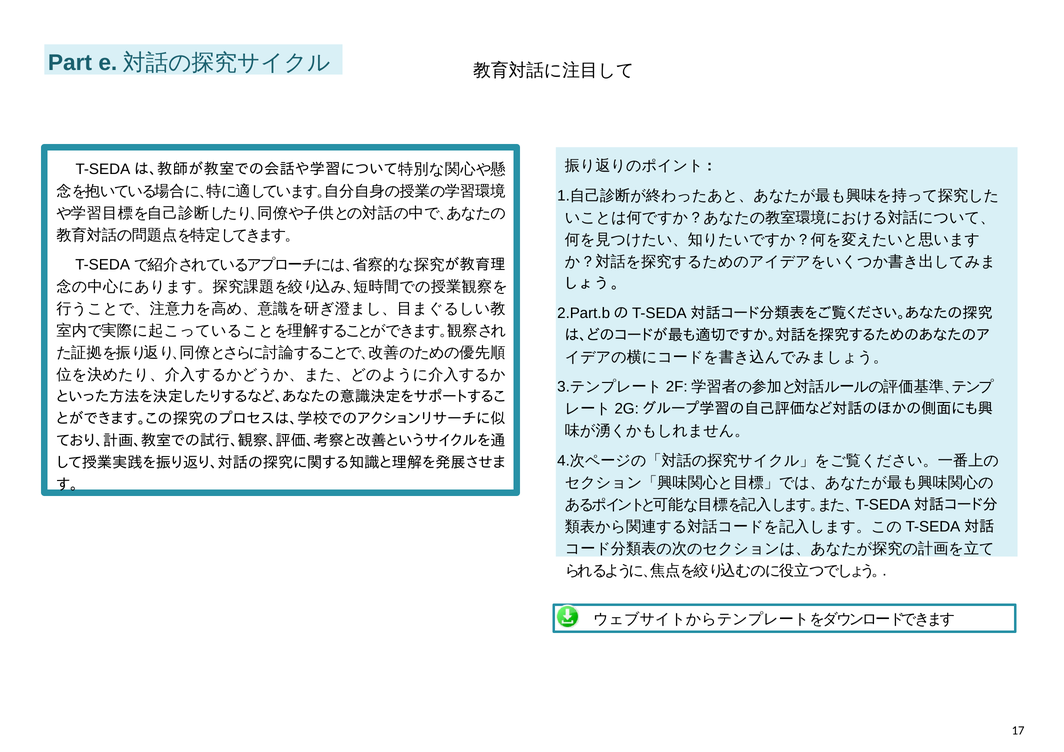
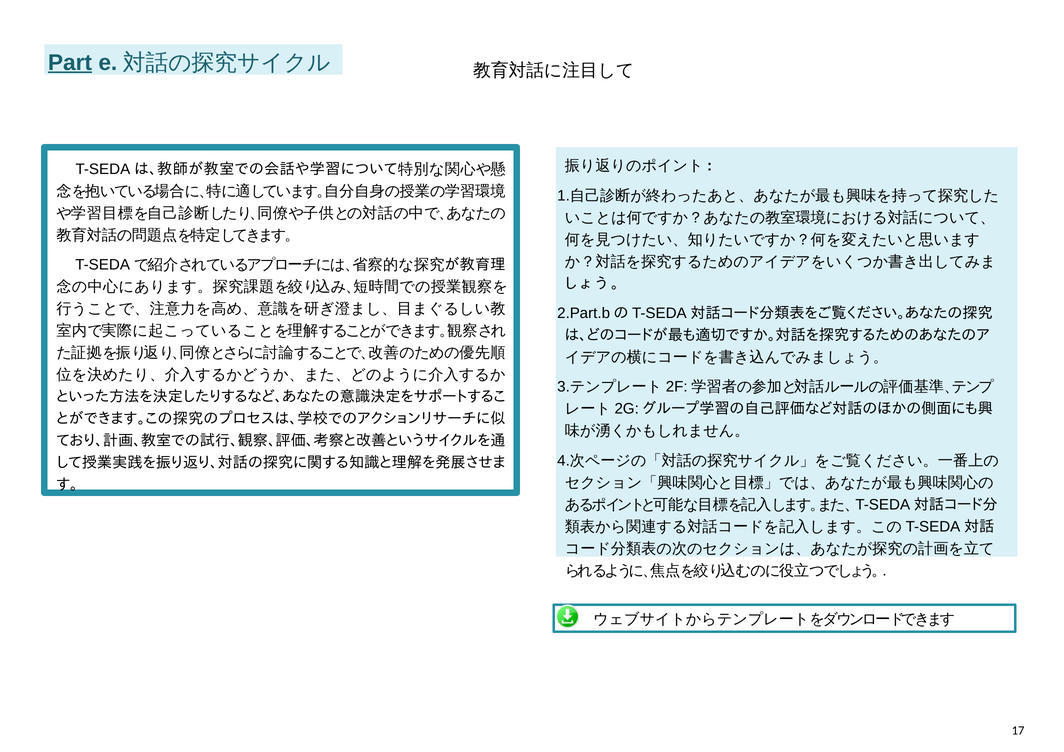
Part underline: none -> present (70, 63)
